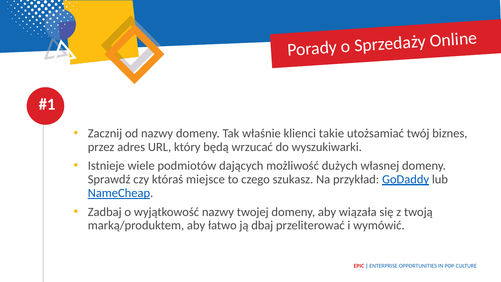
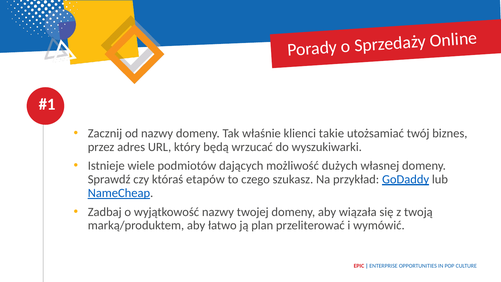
miejsce: miejsce -> etapów (205, 179)
dbaj: dbaj -> plan (262, 225)
